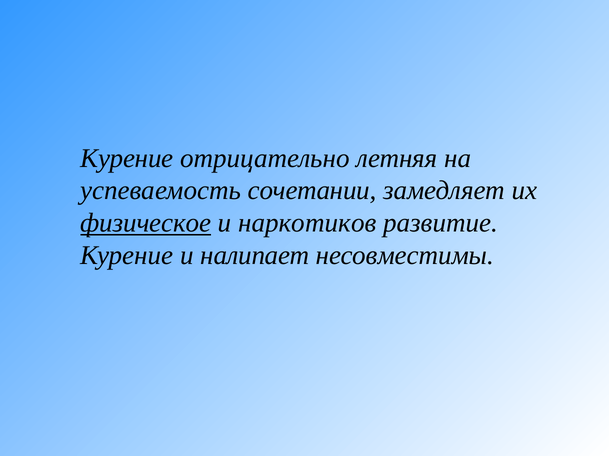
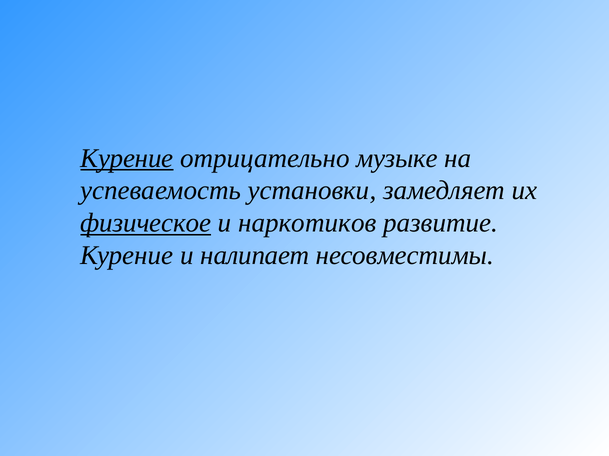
Курение underline: none -> present (127, 158)
летняя: летняя -> музыке (397, 158)
сочетании: сочетании -> установки (312, 191)
